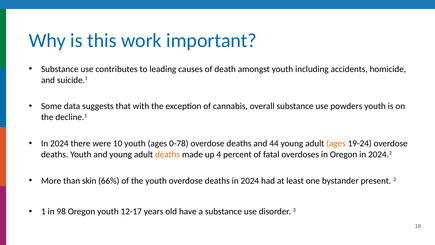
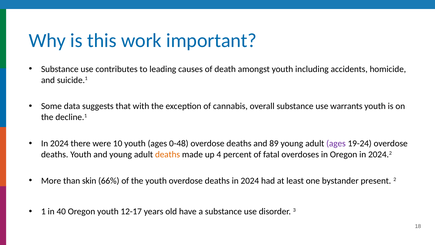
powders: powders -> warrants (346, 106)
0-78: 0-78 -> 0-48 (179, 143)
44: 44 -> 89 (274, 143)
ages colour: orange -> purple (336, 143)
98: 98 -> 40 (61, 211)
